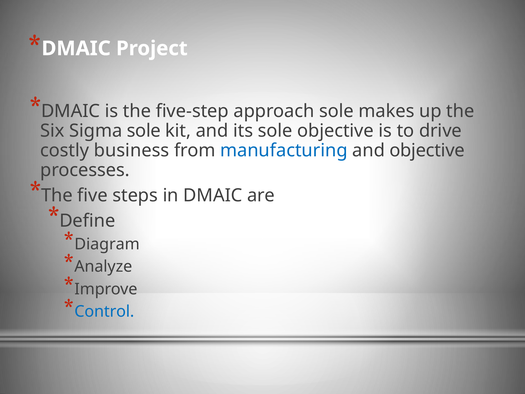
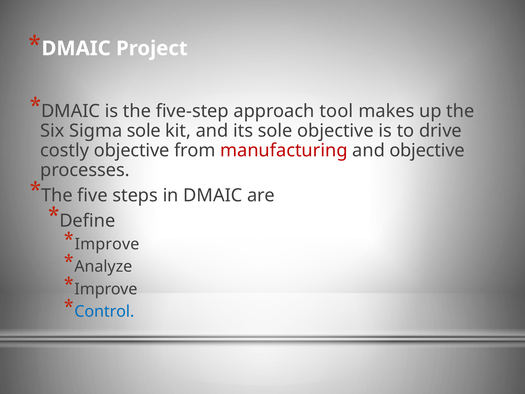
approach sole: sole -> tool (336, 111)
costly business: business -> objective (132, 150)
manufacturing colour: blue -> red (284, 150)
Diagram: Diagram -> Improve (107, 244)
